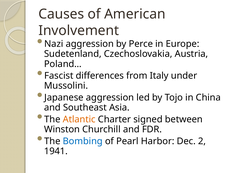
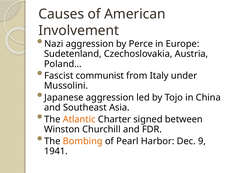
differences: differences -> communist (100, 75)
Bombing colour: blue -> orange (83, 141)
2: 2 -> 9 (202, 141)
